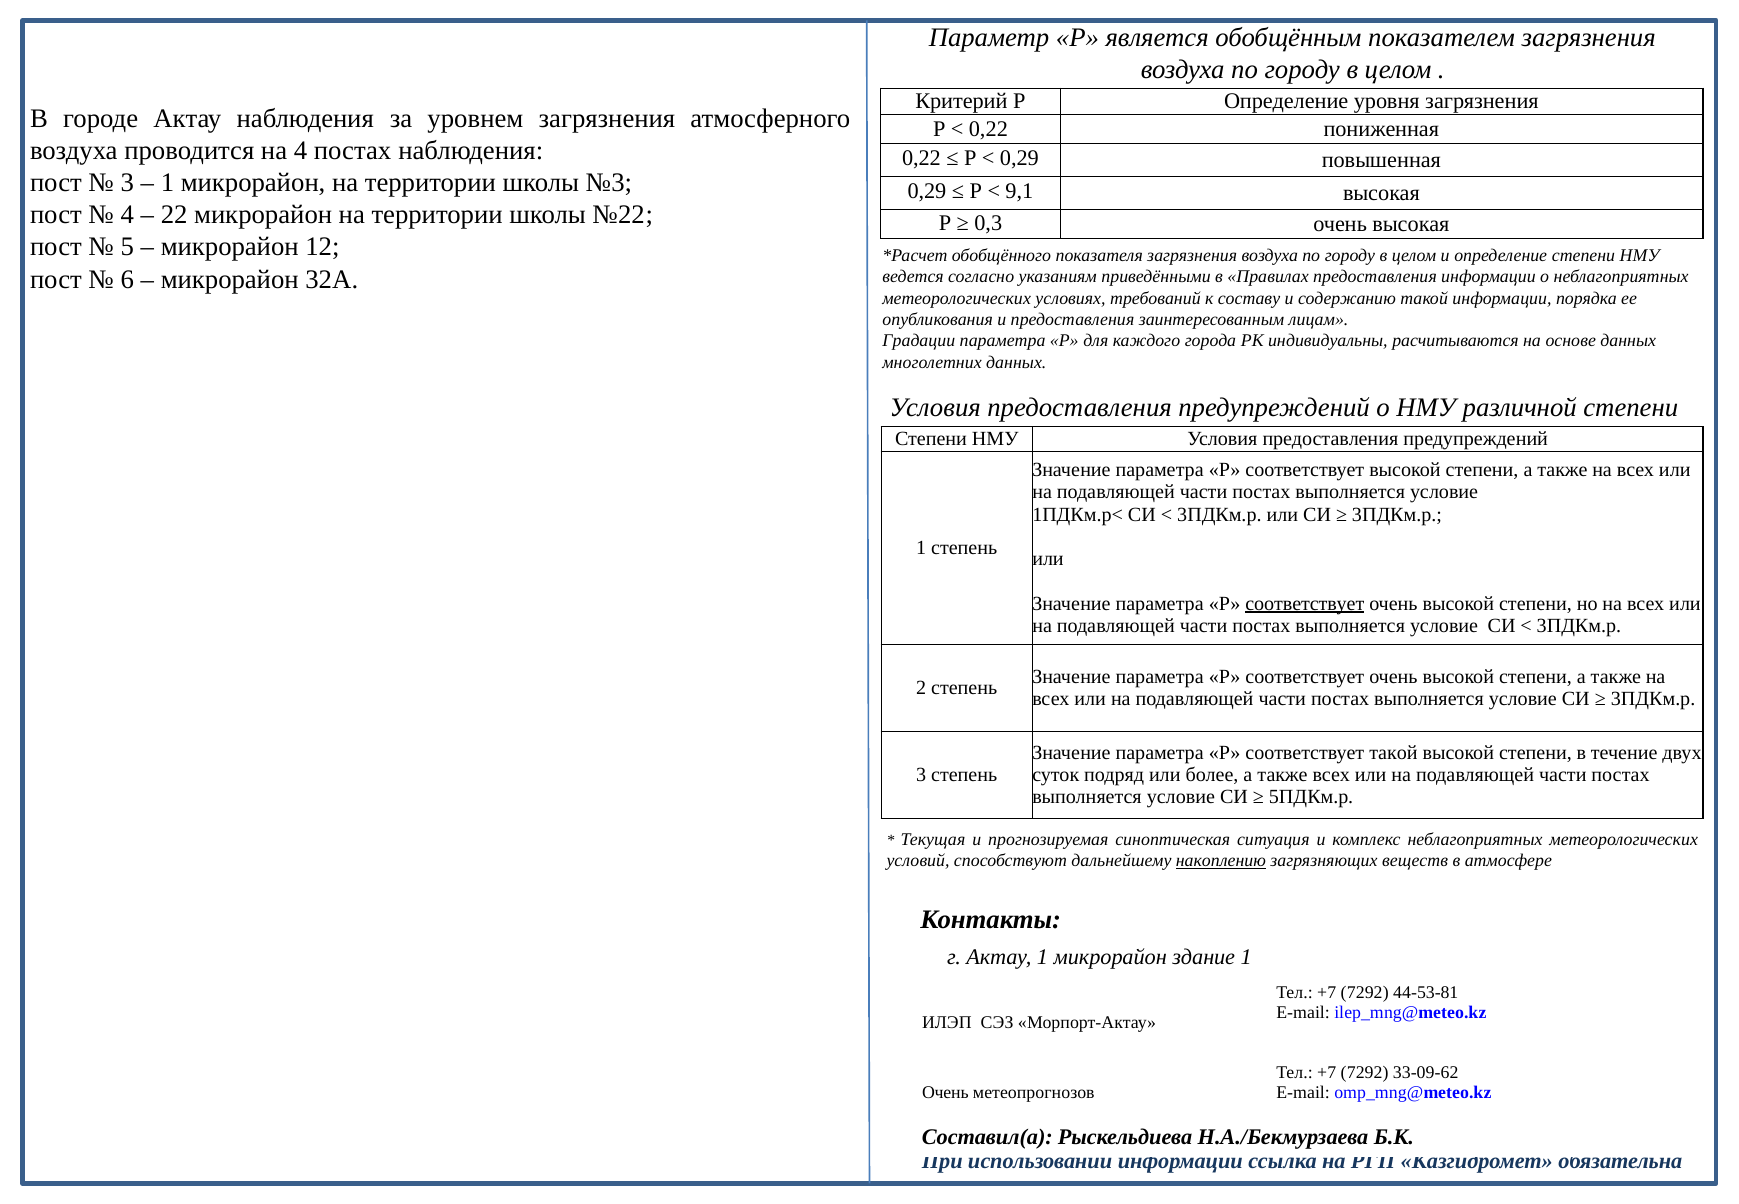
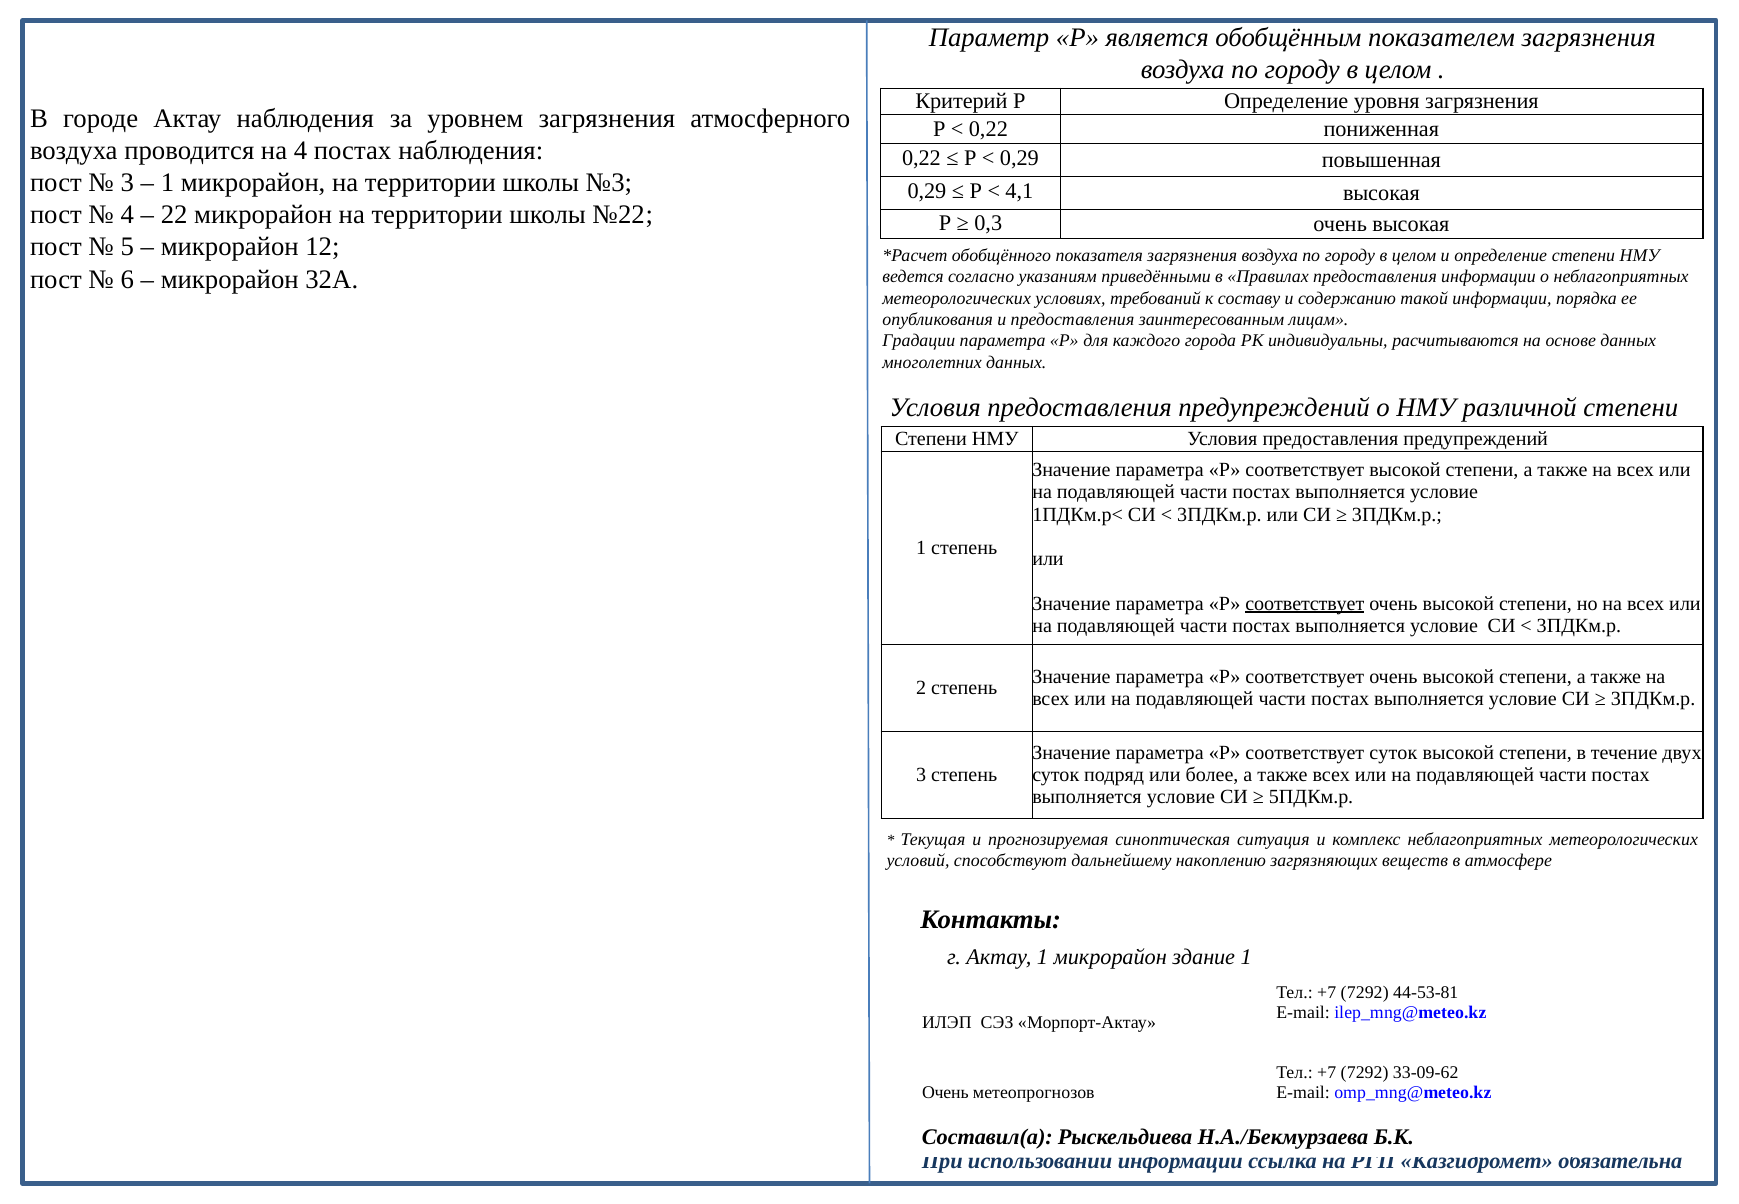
9,1: 9,1 -> 4,1 (1019, 191)
соответствует такой: такой -> суток (1393, 753)
накоплению underline: present -> none (1221, 861)
